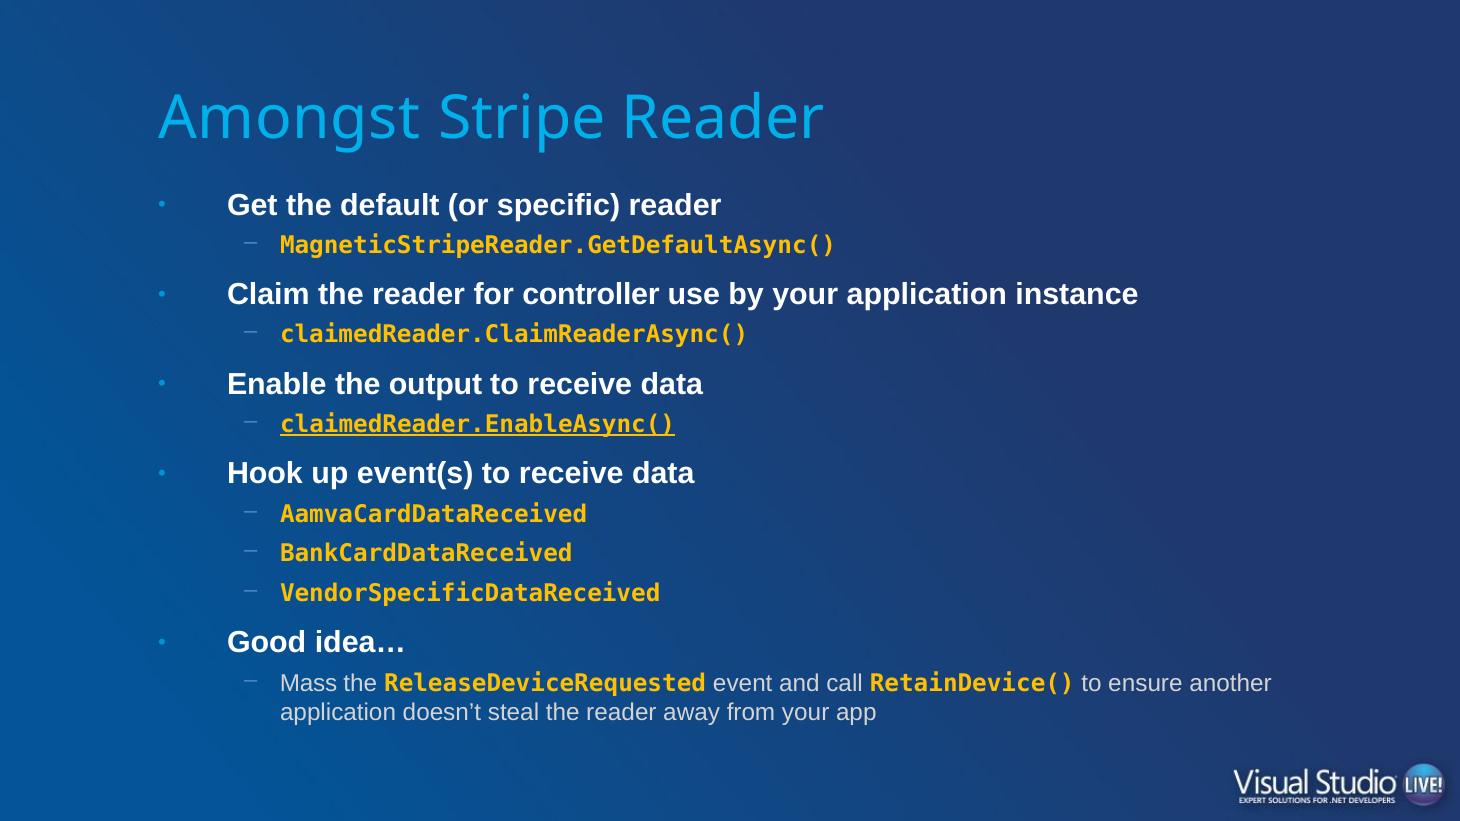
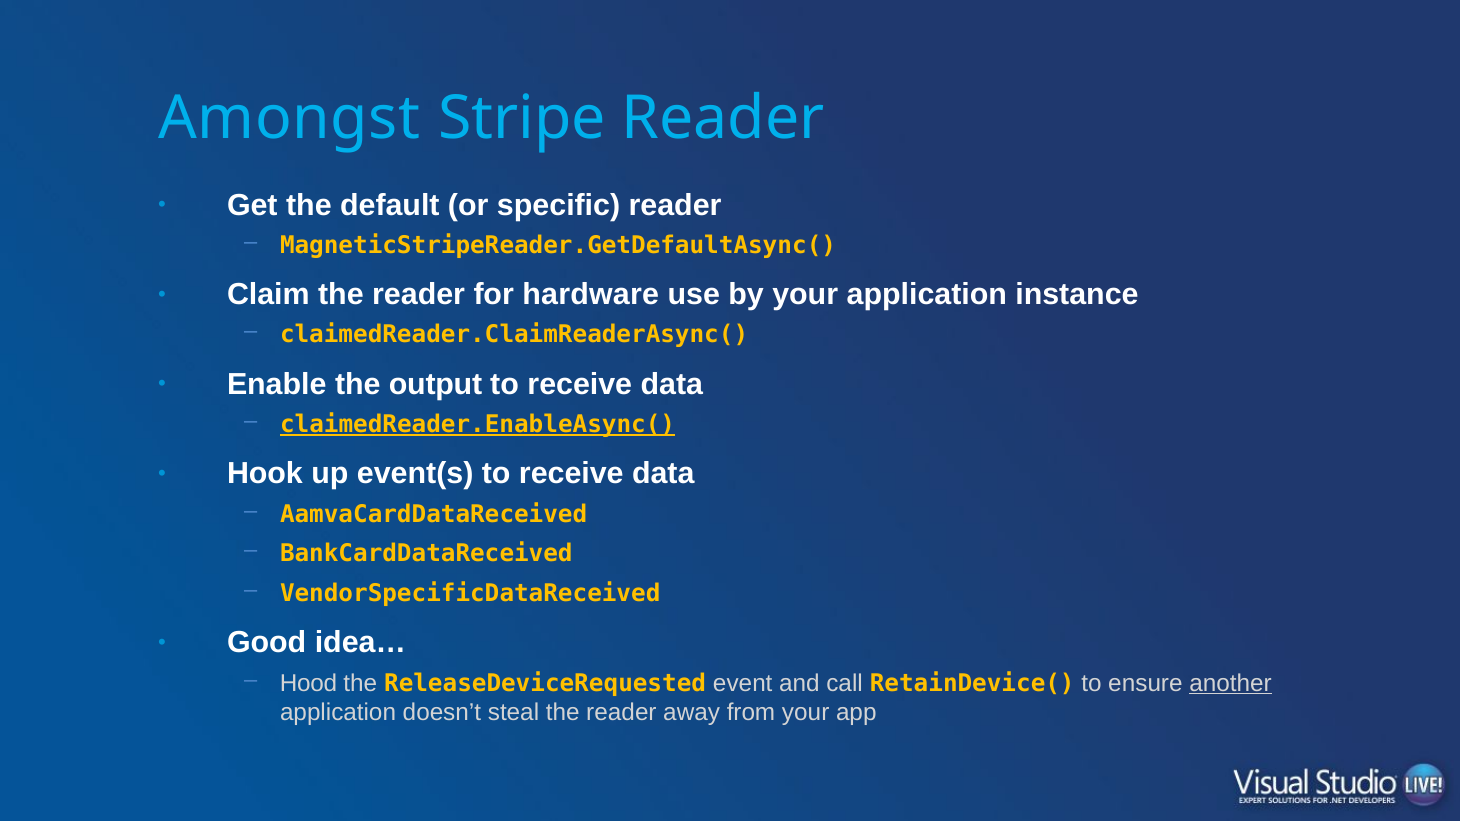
controller: controller -> hardware (591, 295)
Mass: Mass -> Hood (308, 683)
another underline: none -> present (1231, 683)
